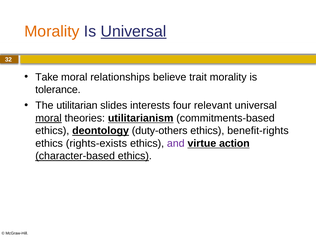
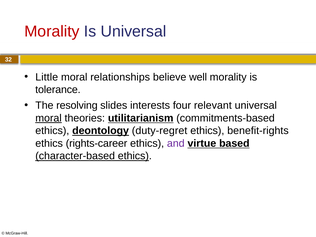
Morality colour: orange -> red (52, 31)
Universal underline: present -> none (134, 31)
Take: Take -> Little (47, 77)
trait: trait -> well (198, 77)
utilitarian: utilitarian -> resolving (77, 105)
duty-others: duty-others -> duty-regret (160, 131)
rights-exists: rights-exists -> rights-career (97, 143)
action: action -> based (234, 143)
